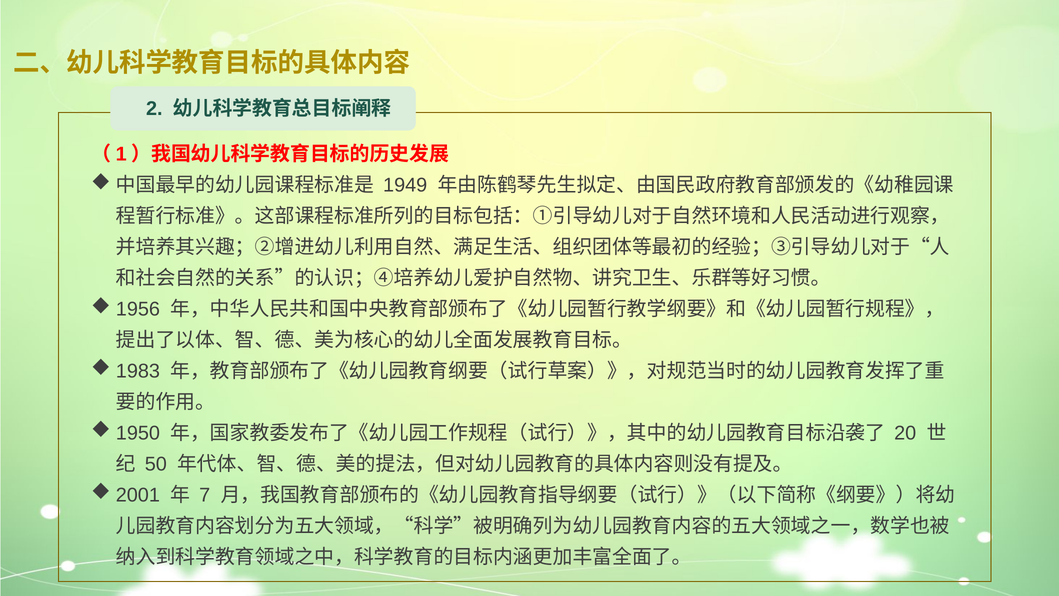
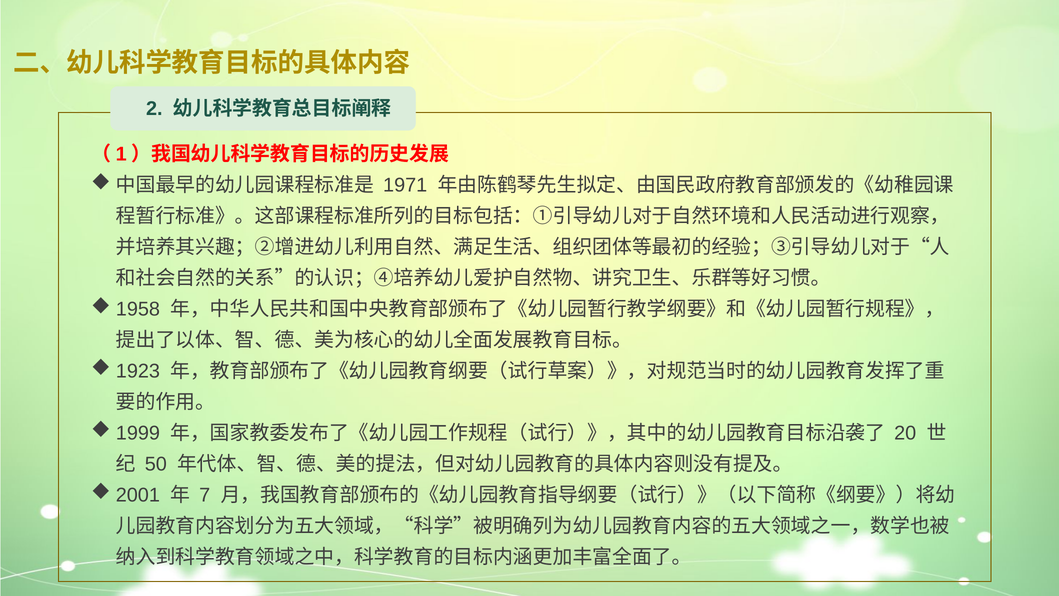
1949: 1949 -> 1971 (405, 185)
1956: 1956 -> 1958 (138, 309)
1983: 1983 -> 1923 (138, 371)
1950: 1950 -> 1999 (138, 433)
